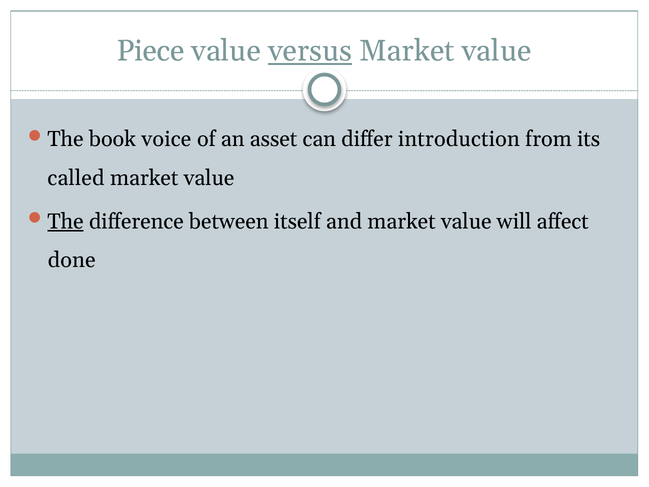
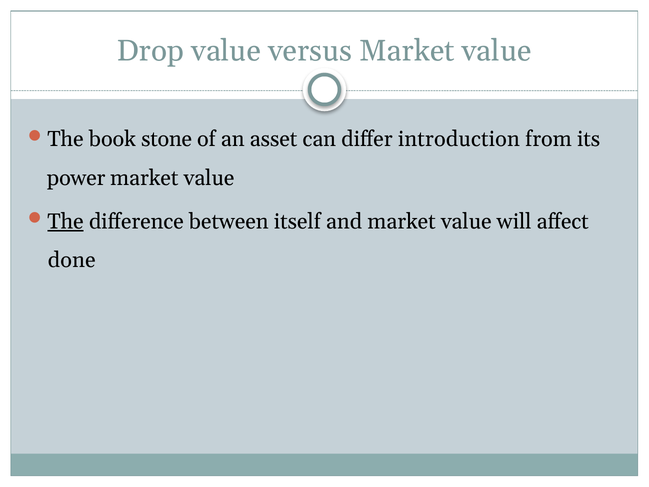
Piece: Piece -> Drop (150, 51)
versus underline: present -> none (310, 51)
voice: voice -> stone (167, 139)
called: called -> power (76, 178)
